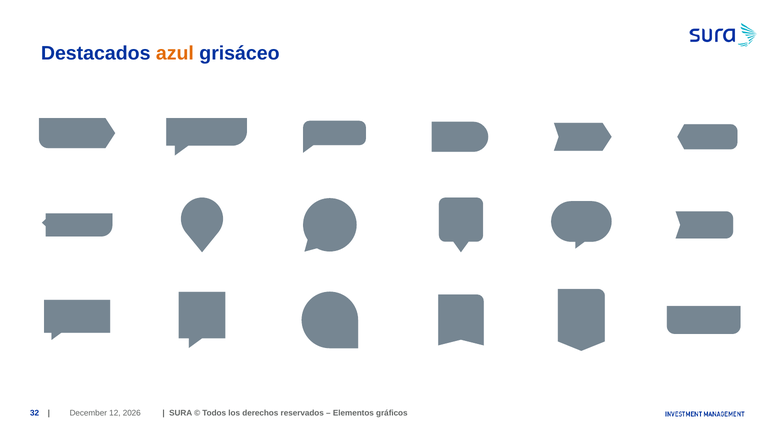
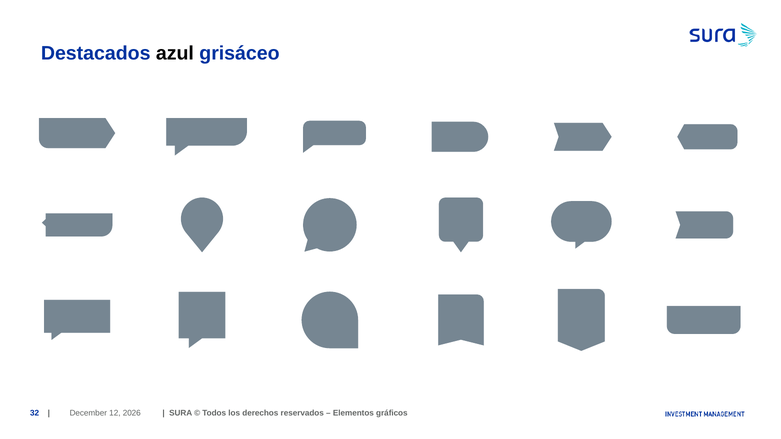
azul colour: orange -> black (175, 53)
